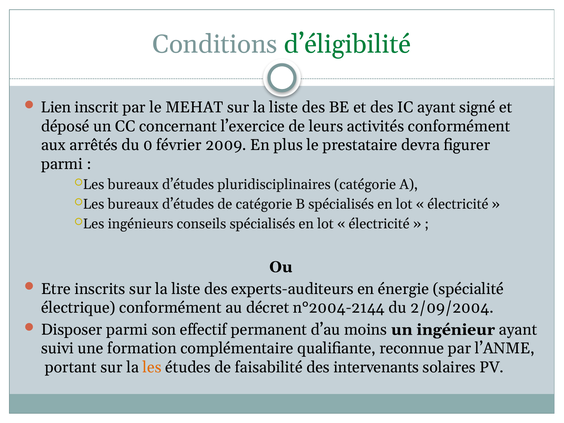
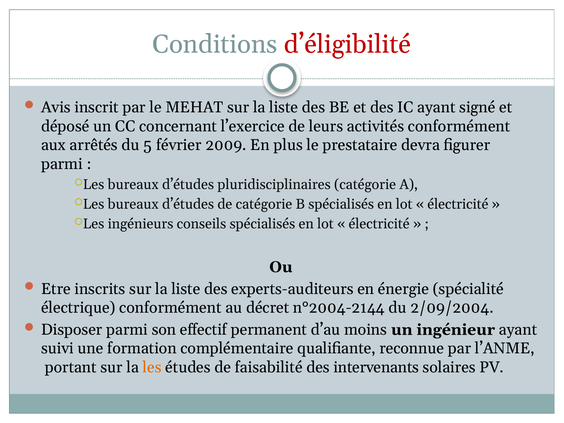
d’éligibilité colour: green -> red (347, 44)
Lien: Lien -> Avis (56, 107)
0: 0 -> 5 (148, 145)
